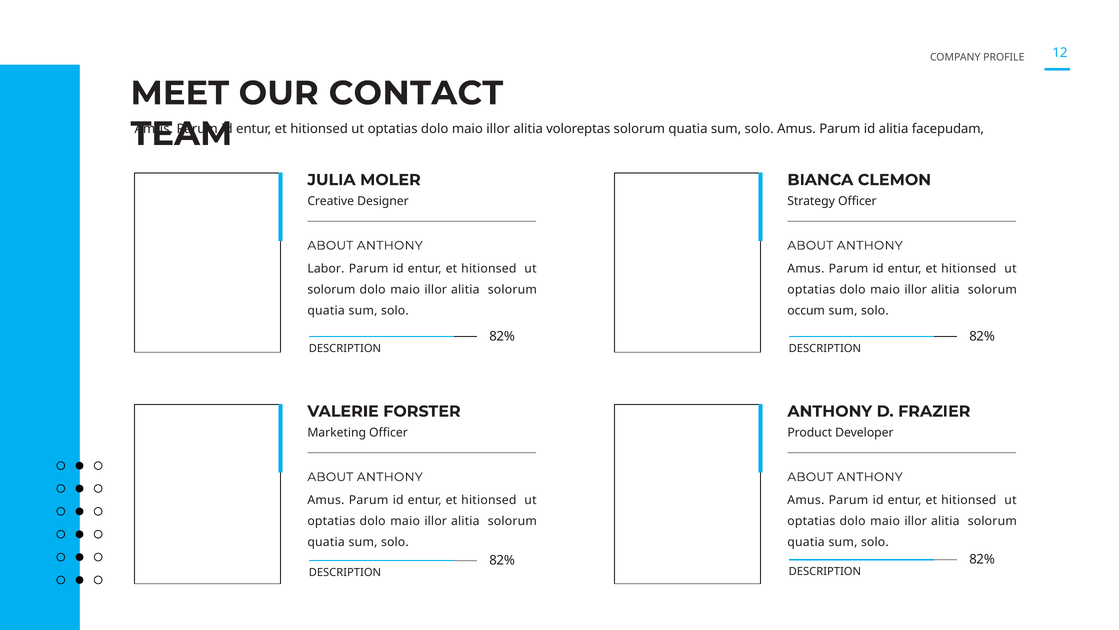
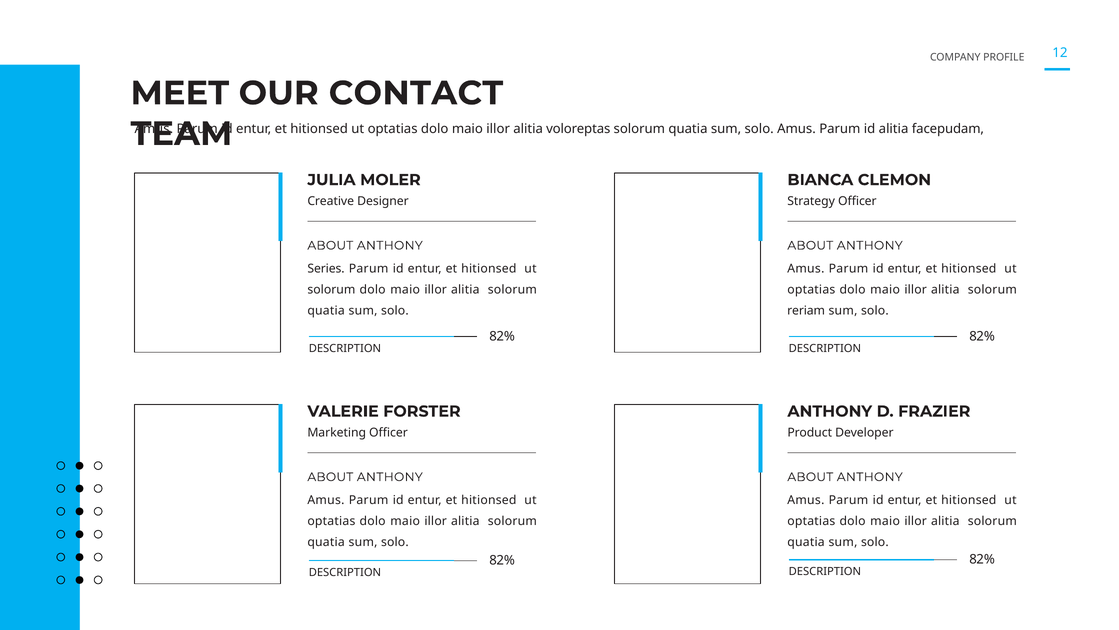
Labor: Labor -> Series (326, 269)
occum: occum -> reriam (806, 310)
